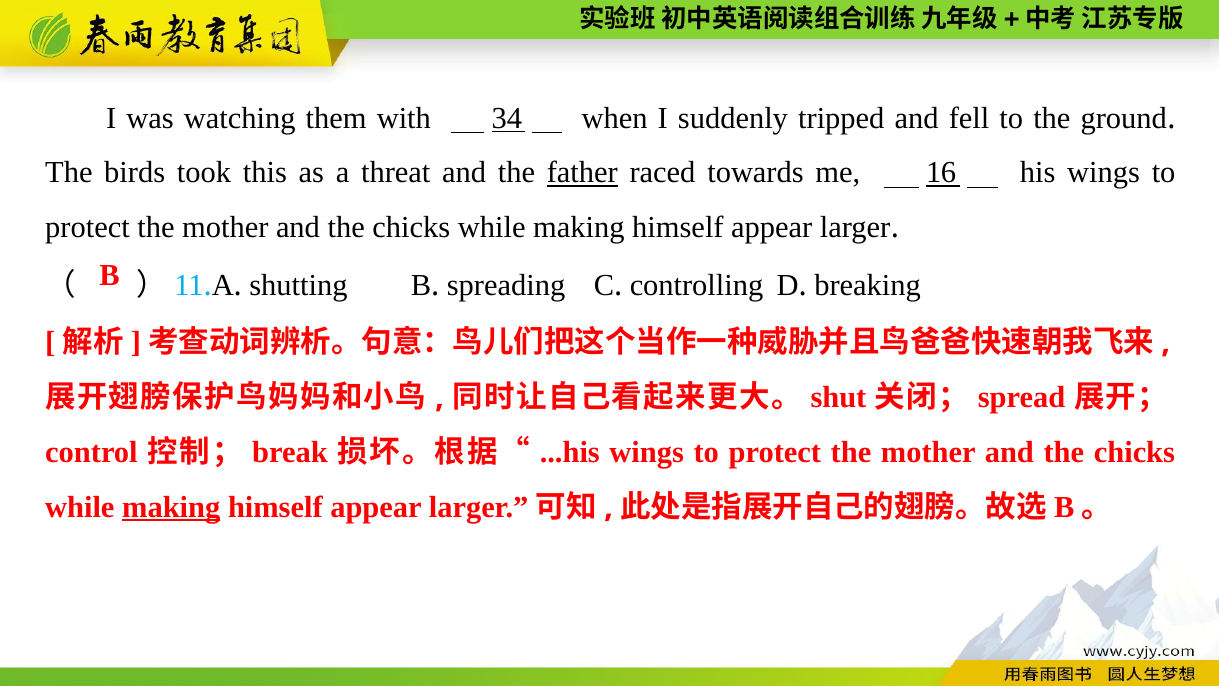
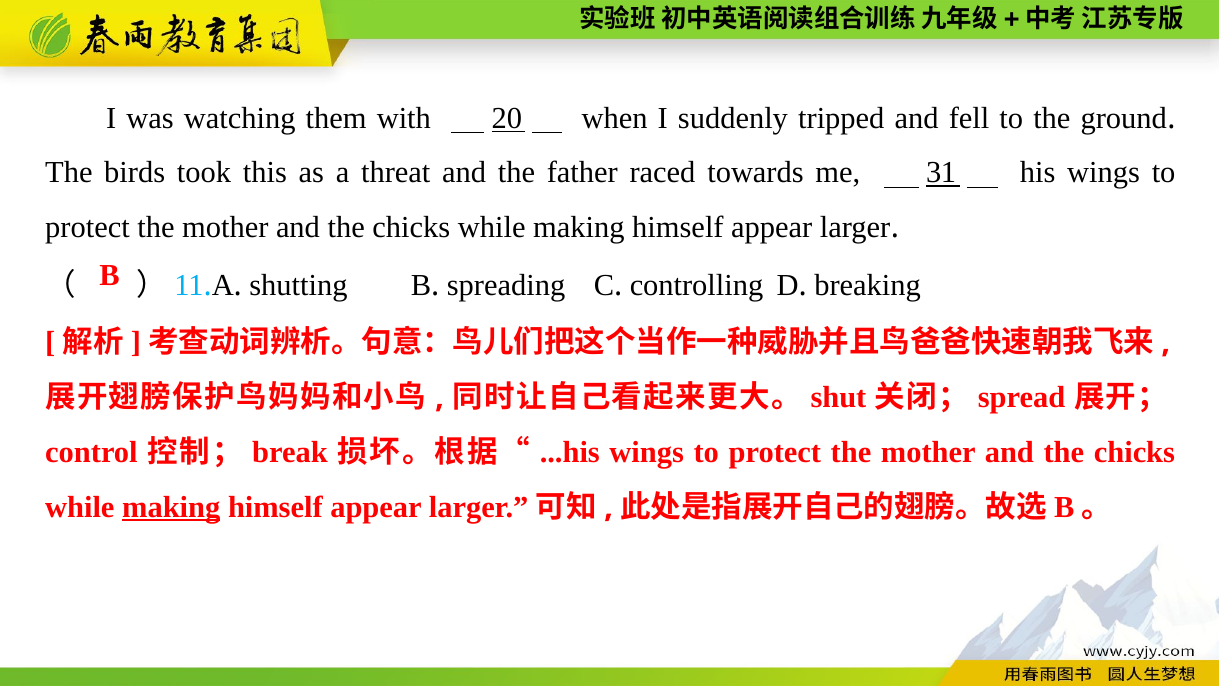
34: 34 -> 20 (507, 118)
father underline: present -> none (582, 173)
16: 16 -> 31 (941, 173)
